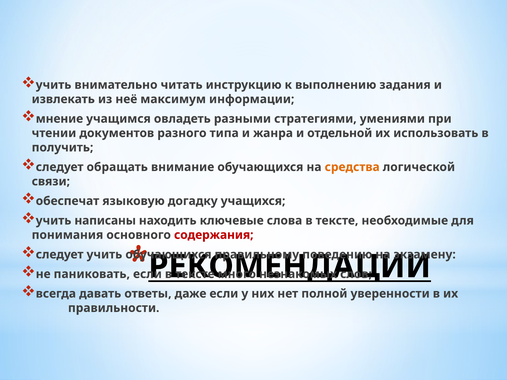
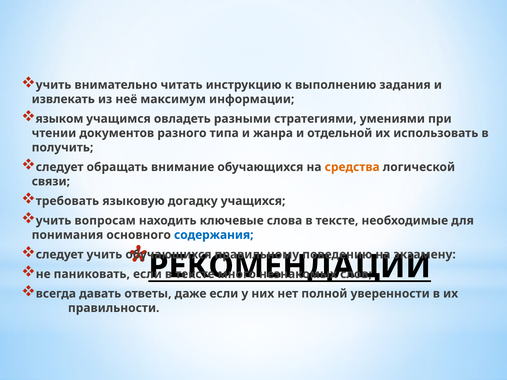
мнение: мнение -> языком (59, 119)
обеспечат: обеспечат -> требовать (67, 201)
написаны: написаны -> вопросам (105, 221)
содержания colour: red -> blue (214, 235)
